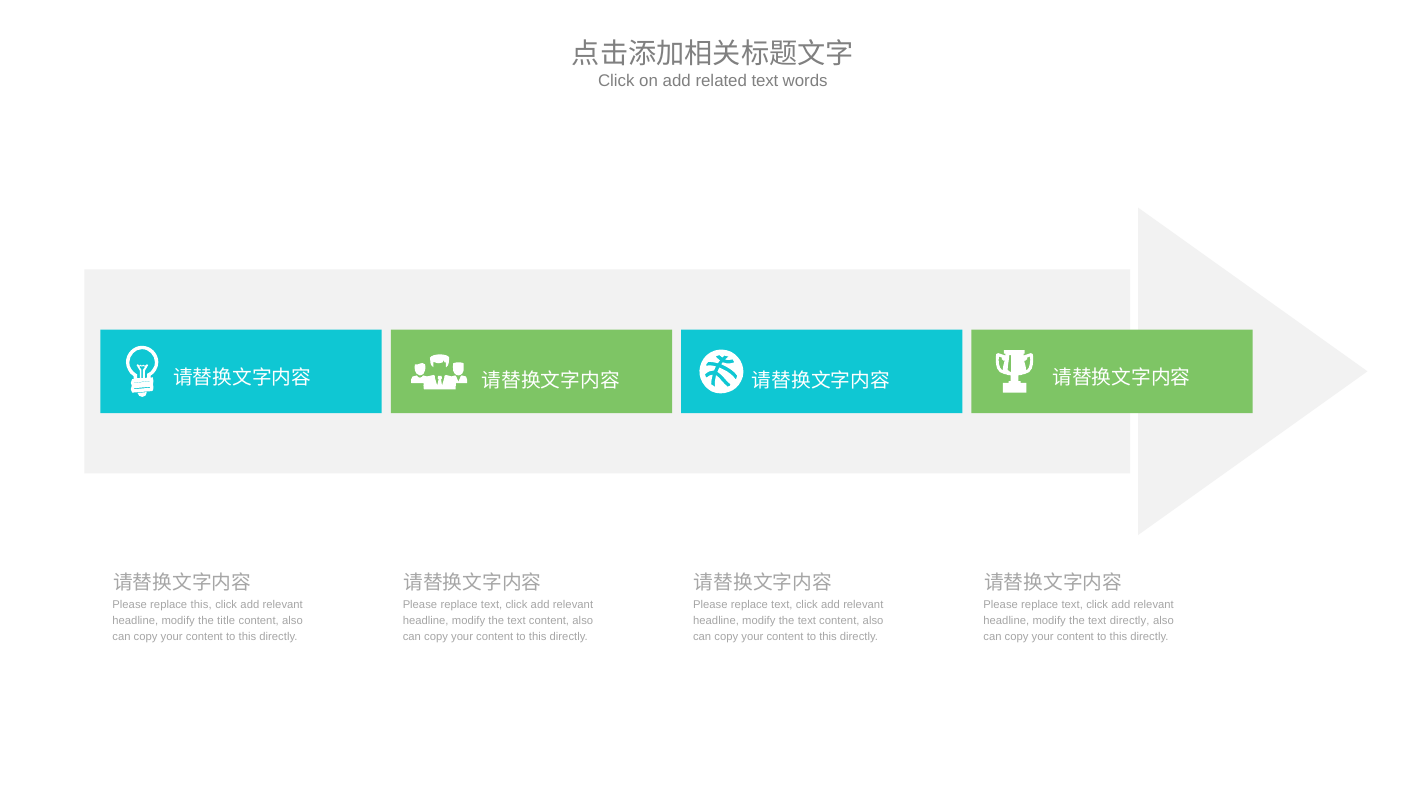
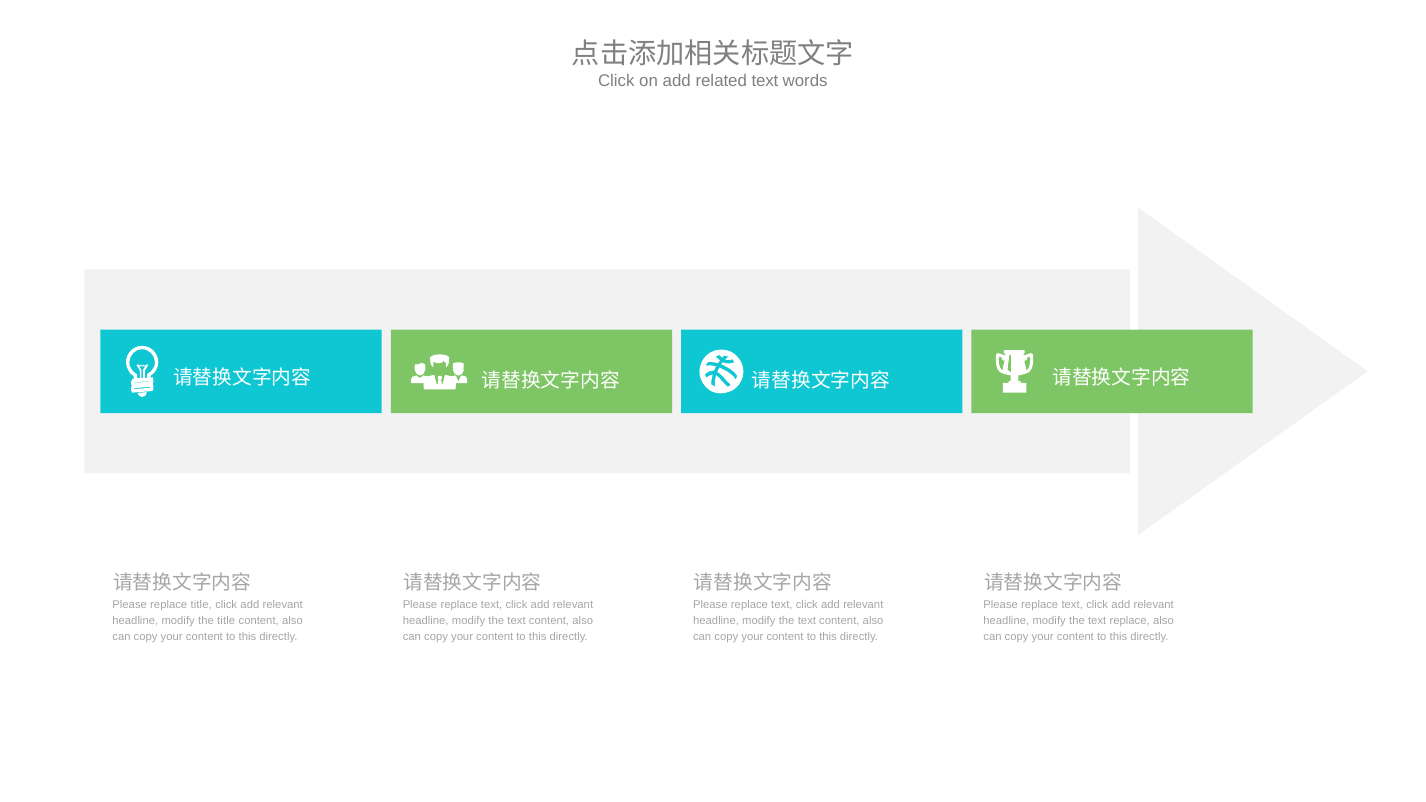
replace this: this -> title (201, 605)
text directly: directly -> replace (1130, 621)
